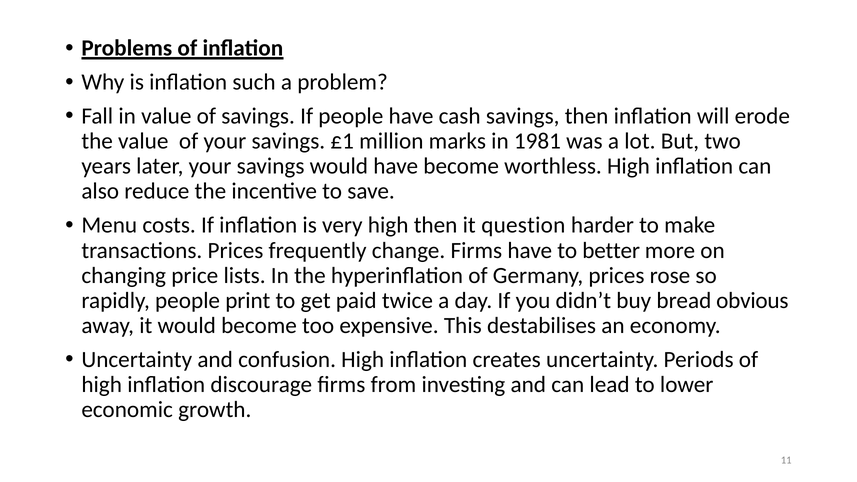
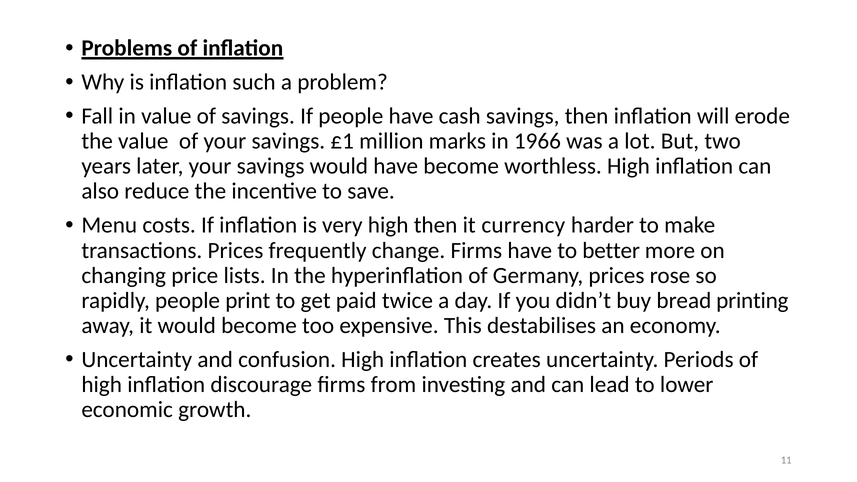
1981: 1981 -> 1966 (537, 141)
question: question -> currency (523, 225)
obvious: obvious -> printing (752, 301)
